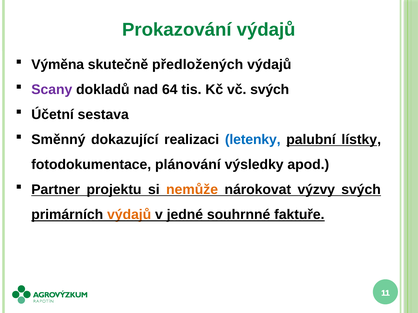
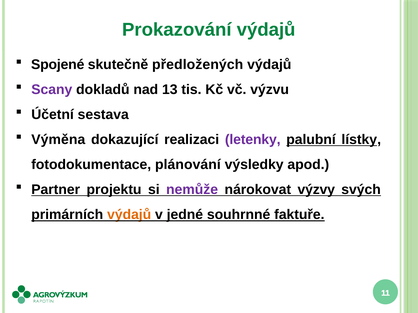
Výměna: Výměna -> Spojené (58, 65)
64: 64 -> 13 (170, 90)
vč svých: svých -> výzvu (270, 90)
Směnný: Směnný -> Výměna (58, 140)
letenky colour: blue -> purple (253, 140)
nemůže colour: orange -> purple (192, 190)
